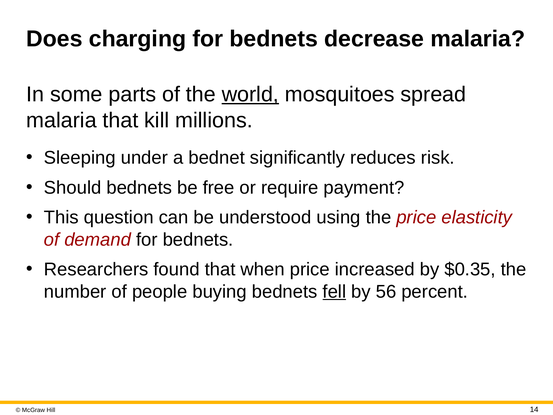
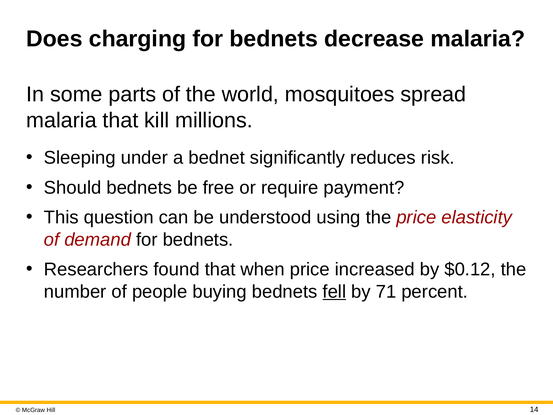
world underline: present -> none (250, 94)
$0.35: $0.35 -> $0.12 (470, 269)
56: 56 -> 71 (386, 291)
